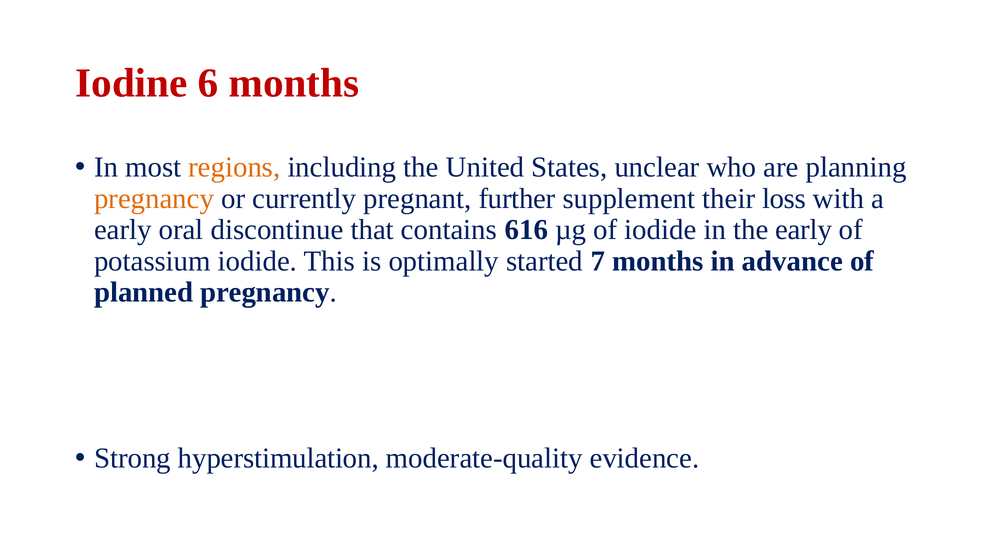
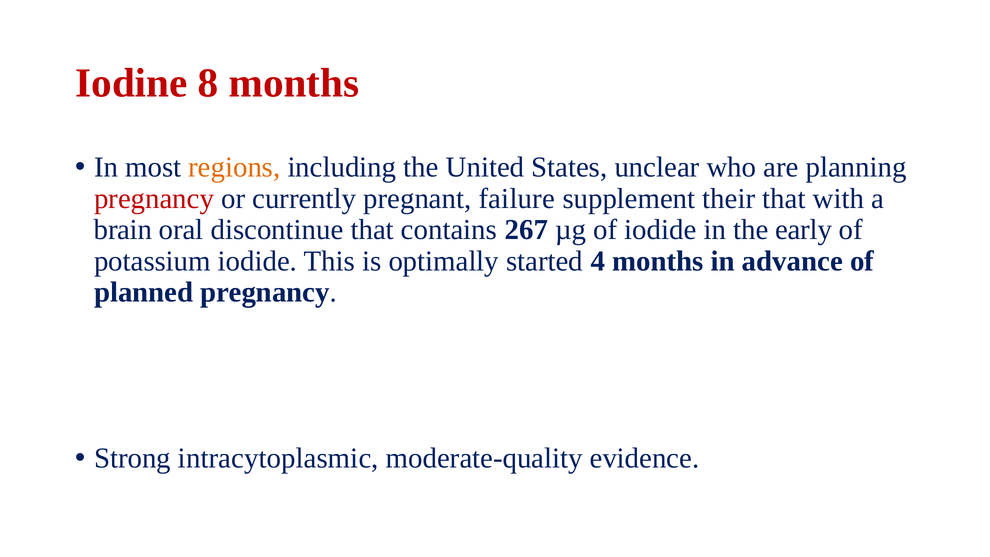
6: 6 -> 8 (208, 83)
pregnancy colour: orange -> red (154, 199)
further: further -> failure (517, 199)
their loss: loss -> that (784, 199)
early: early -> brain (123, 230)
616: 616 -> 267 (526, 230)
7: 7 -> 4 (598, 261)
hyperstimulation: hyperstimulation -> intracytoplasmic (278, 458)
